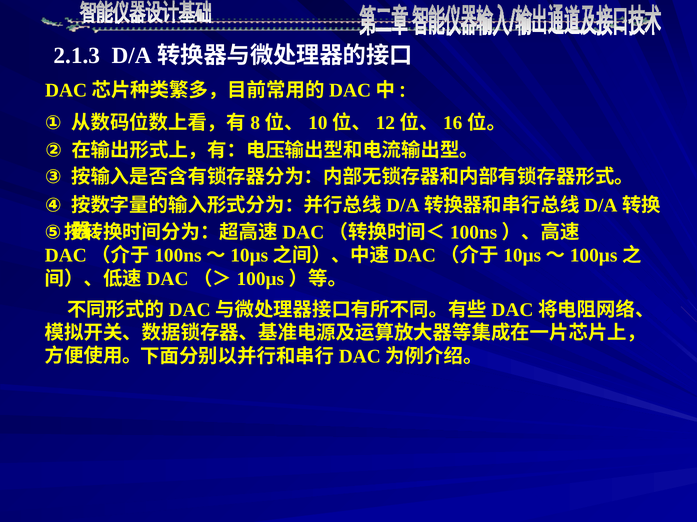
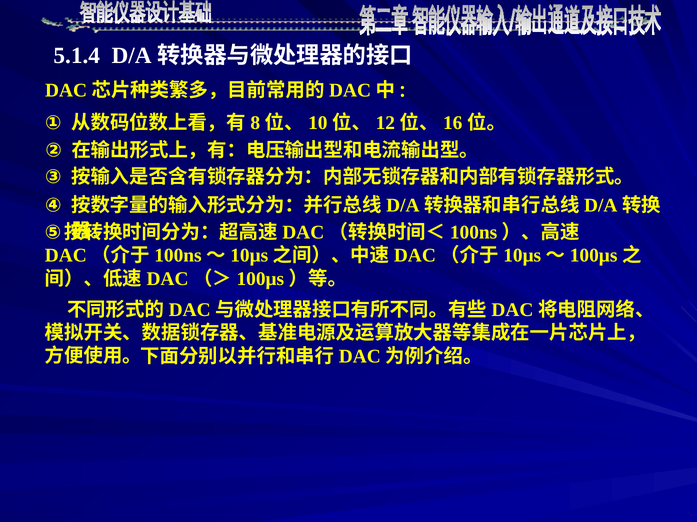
2.1.3: 2.1.3 -> 5.1.4 (77, 56)
